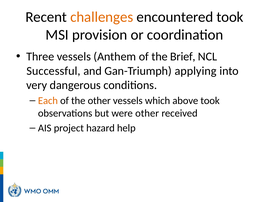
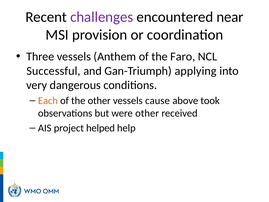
challenges colour: orange -> purple (102, 17)
encountered took: took -> near (230, 17)
Brief: Brief -> Faro (183, 56)
which: which -> cause (157, 101)
hazard: hazard -> helped (101, 128)
